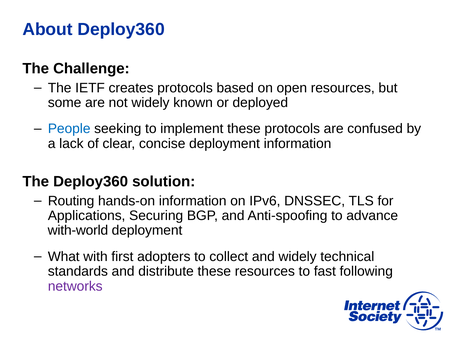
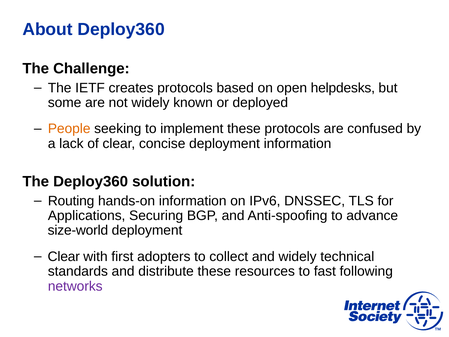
open resources: resources -> helpdesks (343, 88)
People colour: blue -> orange (69, 129)
with-world: with-world -> size-world (78, 230)
What: What -> Clear (64, 256)
